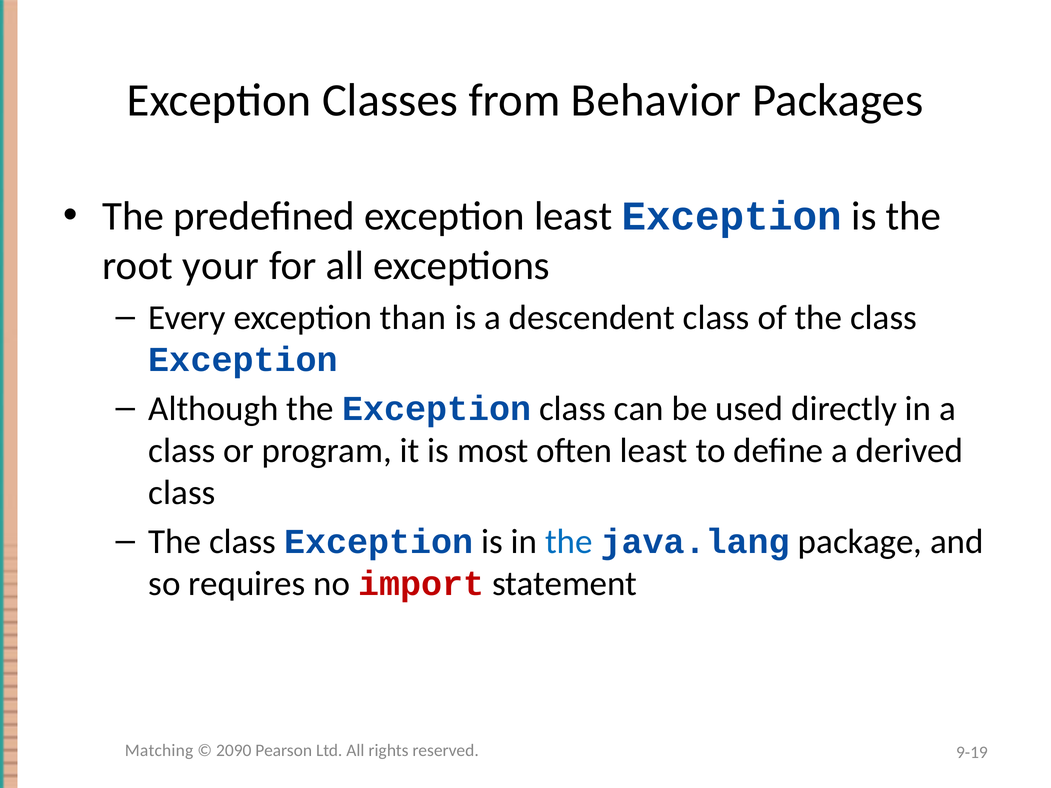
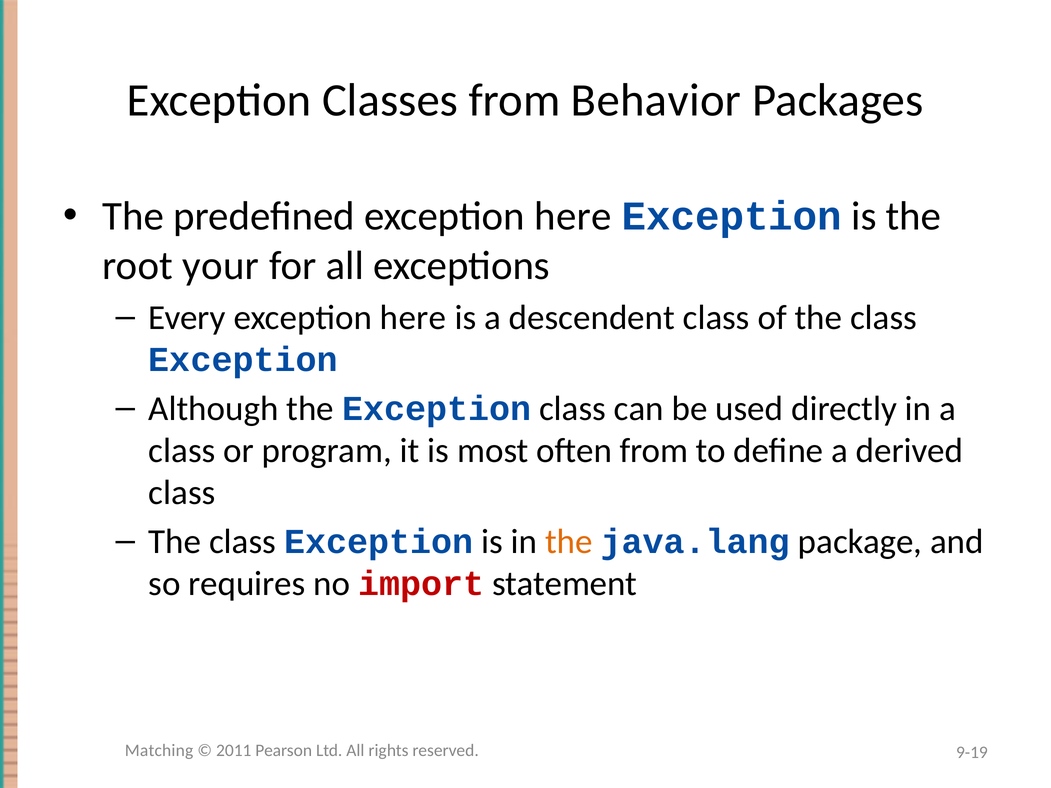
predefined exception least: least -> here (573, 217)
Every exception than: than -> here (413, 318)
often least: least -> from (654, 451)
the colour: blue -> orange (569, 542)
2090: 2090 -> 2011 (234, 751)
